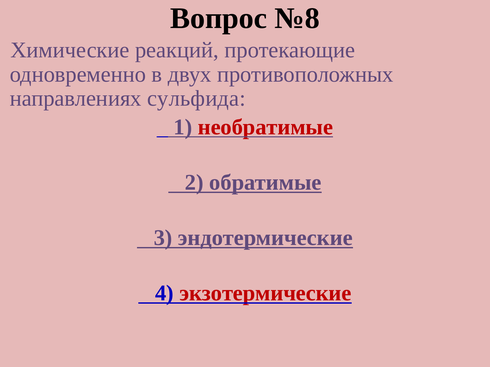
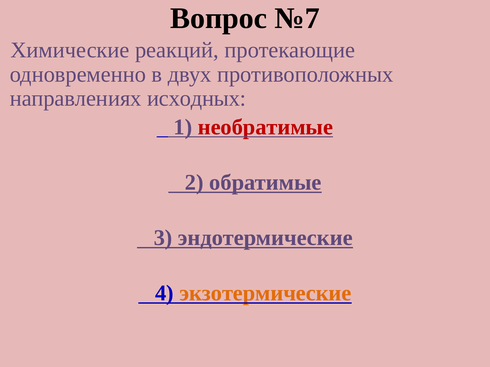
№8: №8 -> №7 (297, 18)
сульфида: сульфида -> исходных (197, 99)
экзотермические colour: red -> orange (265, 294)
